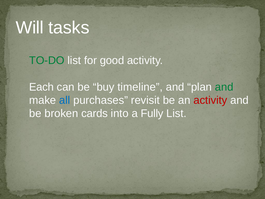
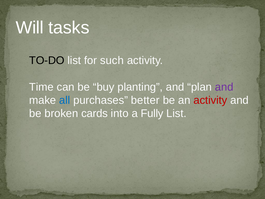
TO-DO colour: green -> black (47, 60)
good: good -> such (112, 60)
Each: Each -> Time (41, 87)
timeline: timeline -> planting (140, 87)
and colour: green -> purple (224, 87)
revisit: revisit -> better (145, 100)
